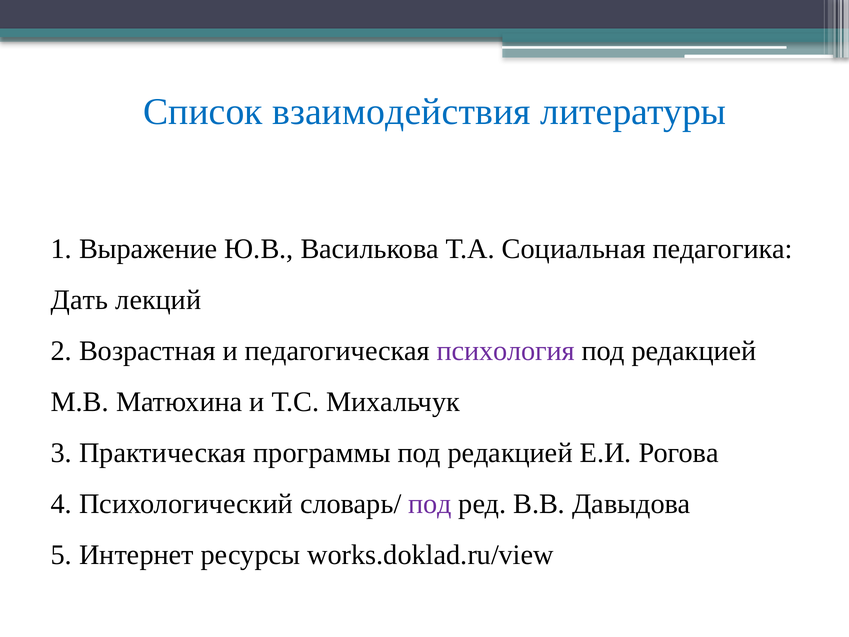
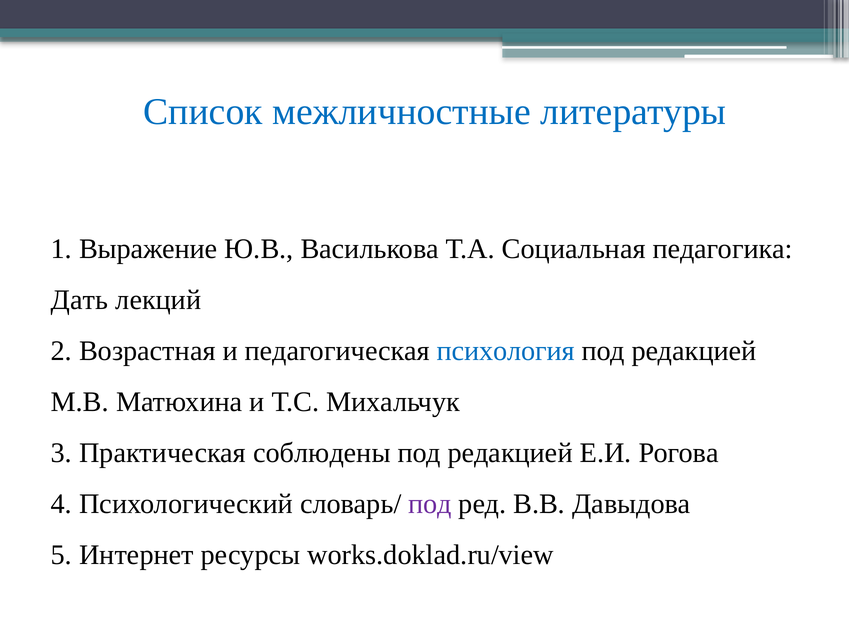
взаимодействия: взаимодействия -> межличностные (402, 112)
психология colour: purple -> blue (506, 351)
программы: программы -> соблюдены (322, 453)
